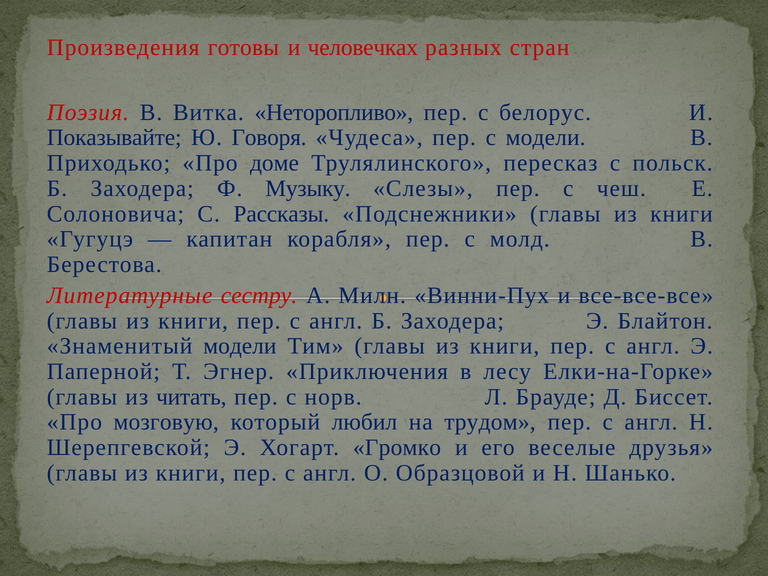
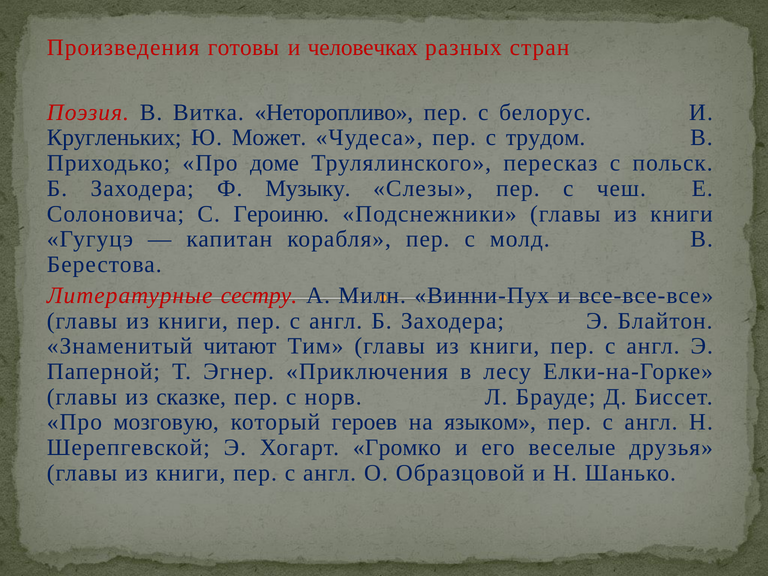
Показывайте: Показывайте -> Кругленьких (114, 138)
Говоря: Говоря -> Может (269, 138)
с модели: модели -> трудом (546, 138)
Рассказы: Рассказы -> Героиню (281, 214)
Знаменитый модели: модели -> читают (240, 346)
читать: читать -> сказке (191, 397)
любил: любил -> героев (364, 422)
трудом: трудом -> языком (490, 422)
